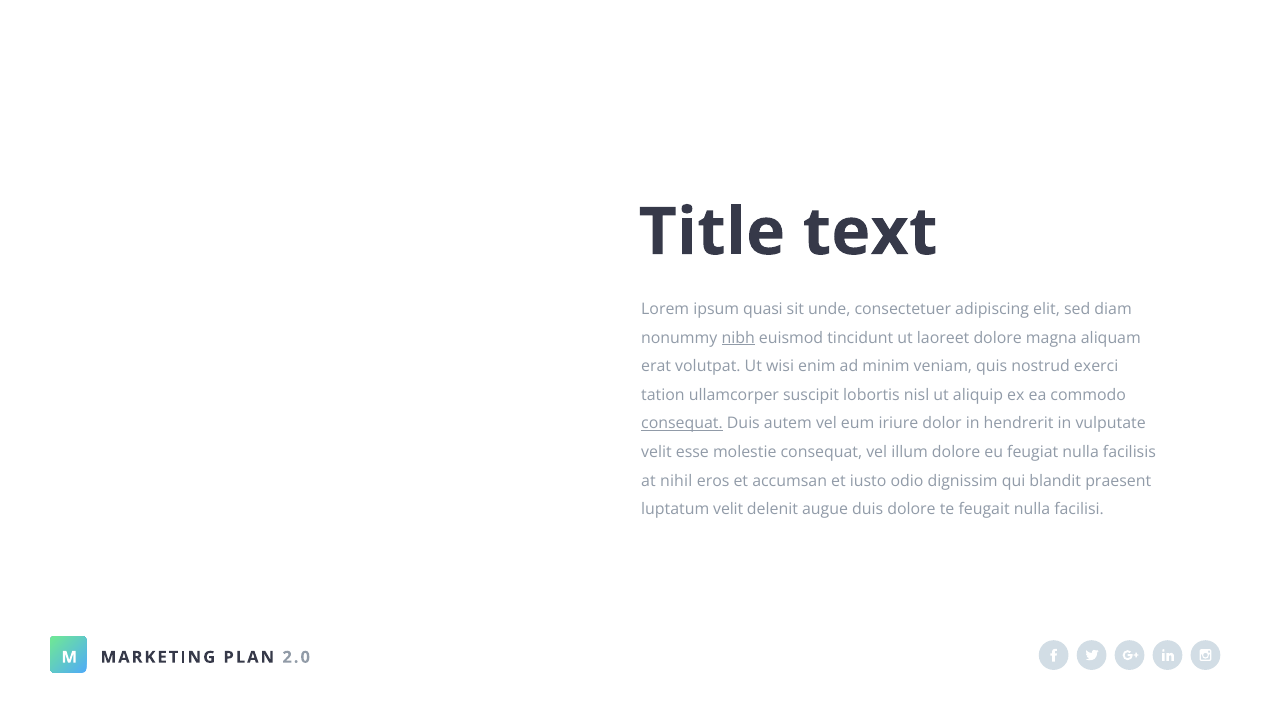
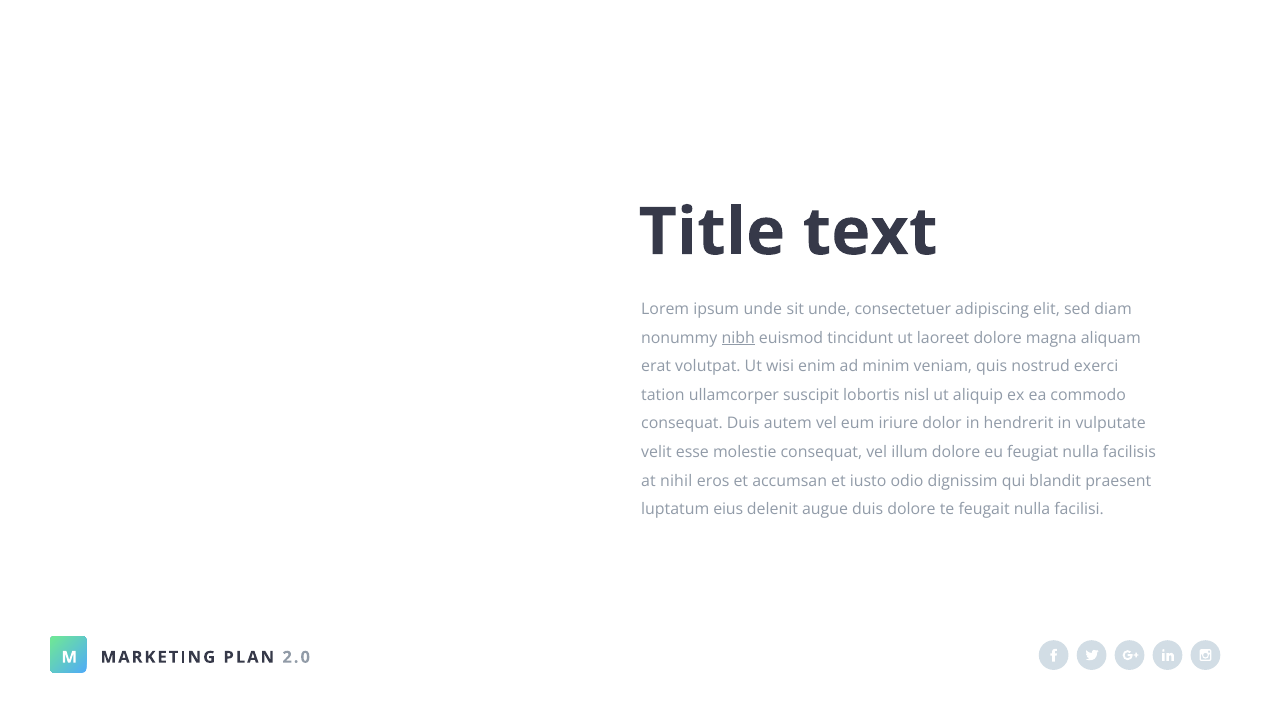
ipsum quasi: quasi -> unde (763, 309)
consequat underline: present -> none (682, 424)
luptatum velit: velit -> eius (728, 510)
